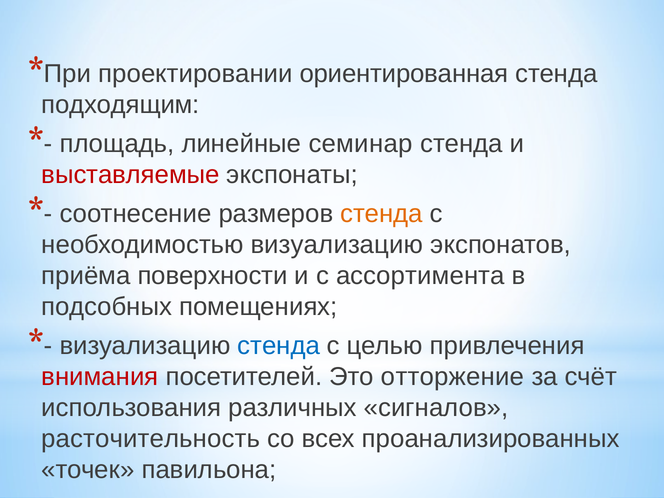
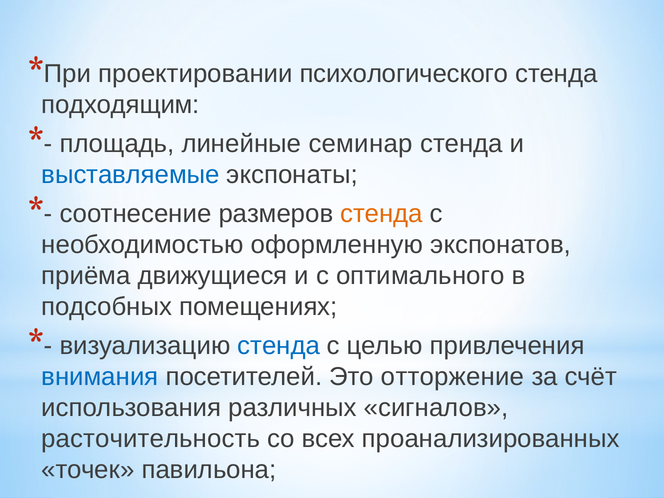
ориентированная: ориентированная -> психологического (404, 74)
выставляемые colour: red -> blue (130, 175)
необходимостью визуализацию: визуализацию -> оформленную (337, 245)
поверхности: поверхности -> движущиеся (213, 276)
ассортимента: ассортимента -> оптимального (420, 276)
внимания colour: red -> blue (100, 377)
